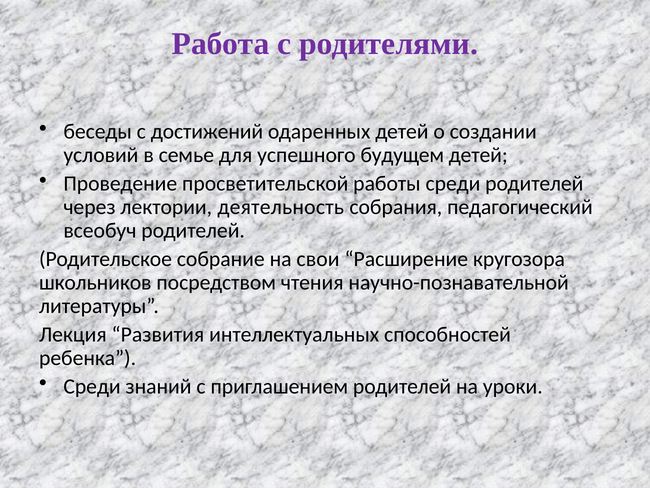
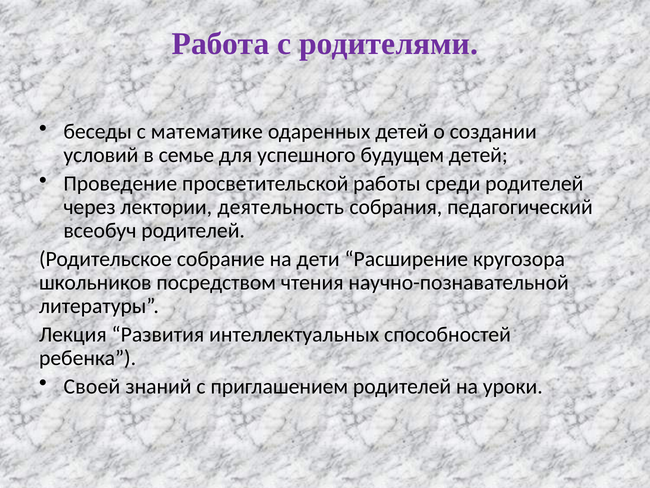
достижений: достижений -> математике (207, 132)
свои: свои -> дети (318, 259)
Среди: Среди -> Своей (92, 386)
